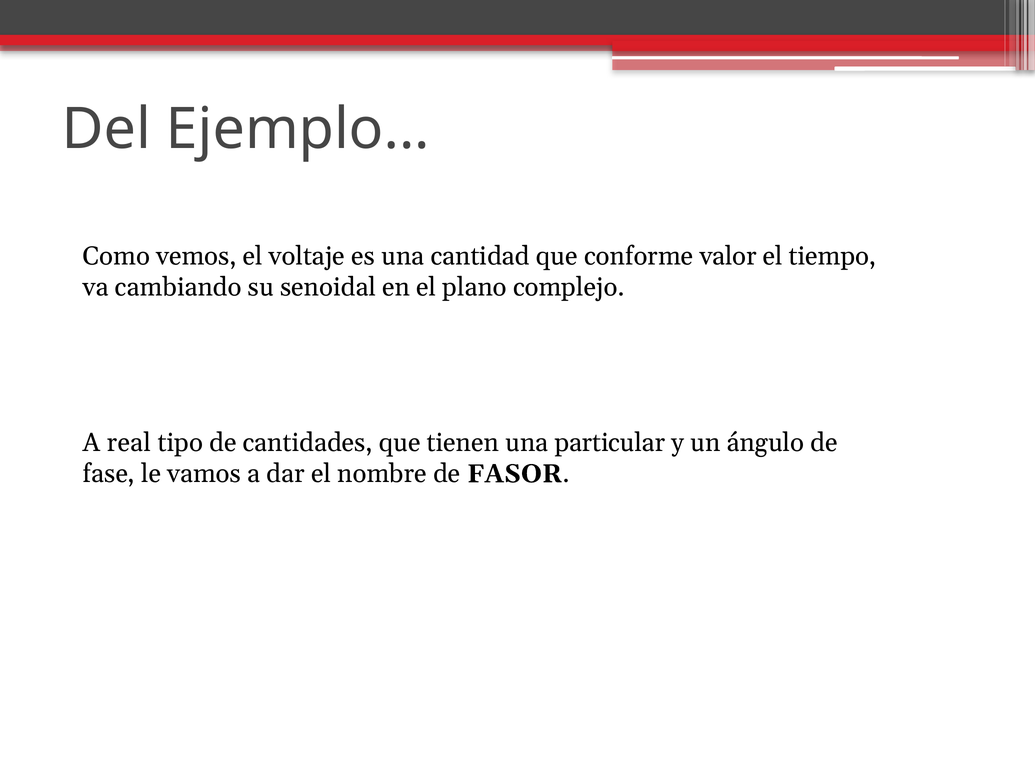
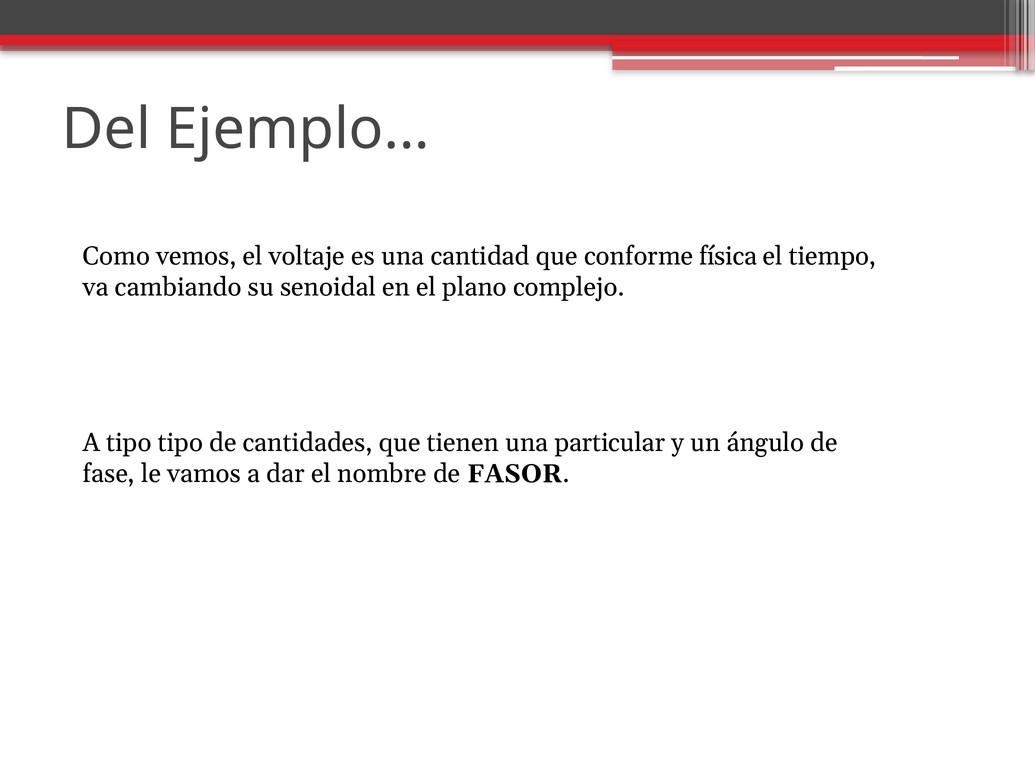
valor: valor -> física (728, 256)
A real: real -> tipo (129, 443)
